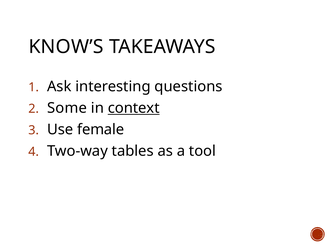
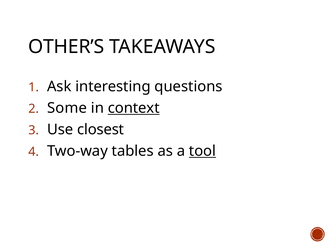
KNOW’S: KNOW’S -> OTHER’S (66, 47)
female: female -> closest (101, 130)
tool underline: none -> present (202, 151)
